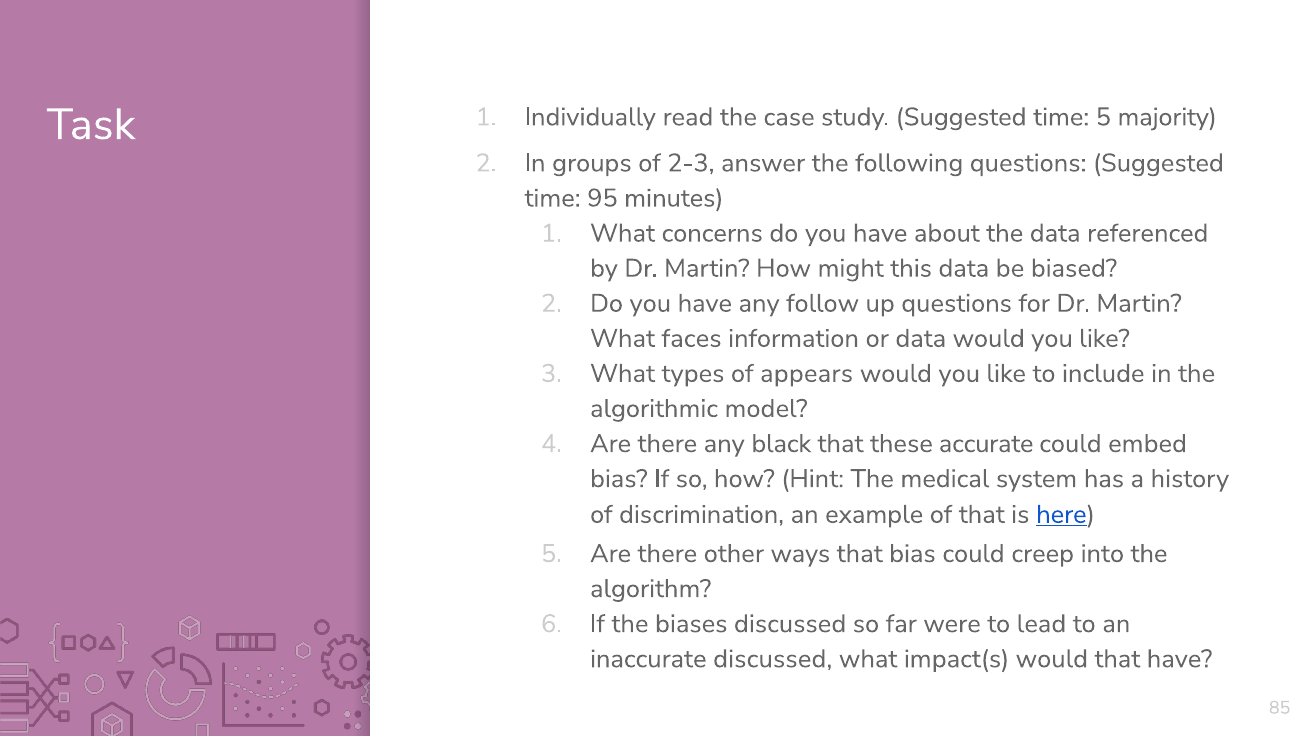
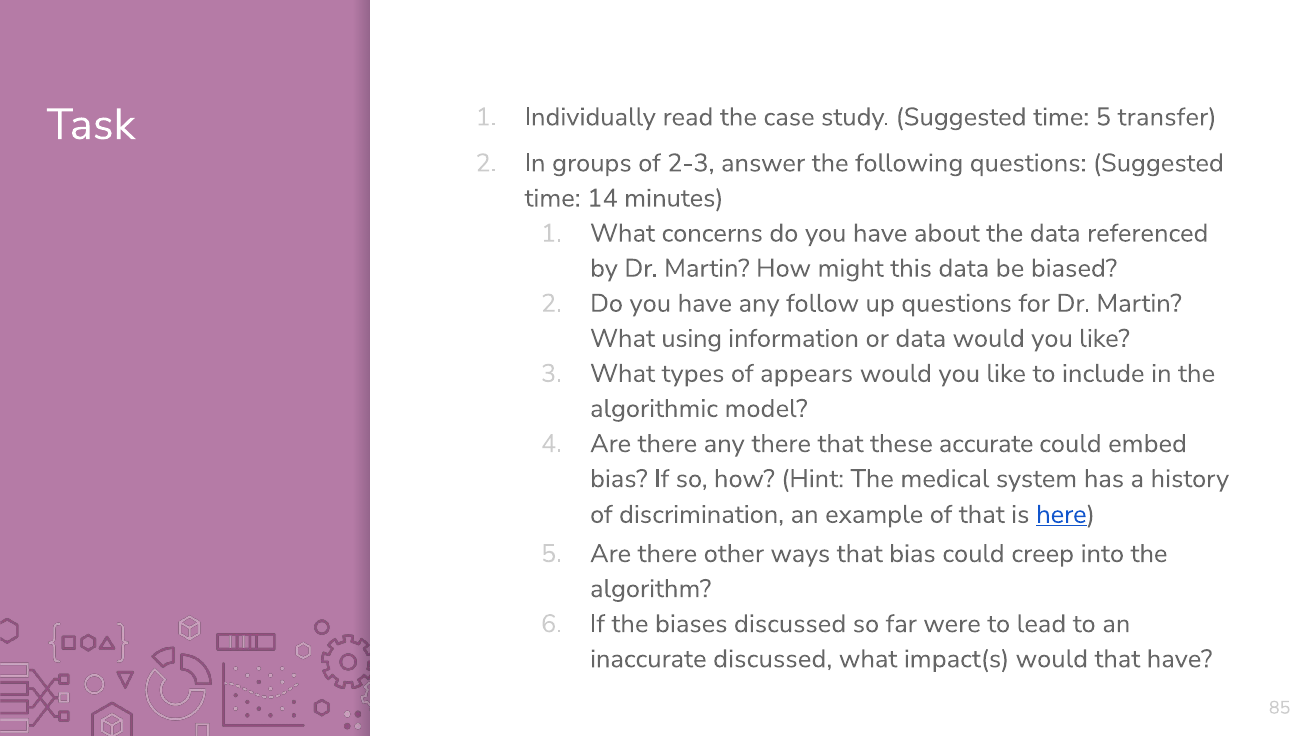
majority: majority -> transfer (1167, 117)
95: 95 -> 14 (602, 198)
faces: faces -> using (692, 339)
any black: black -> there (781, 444)
